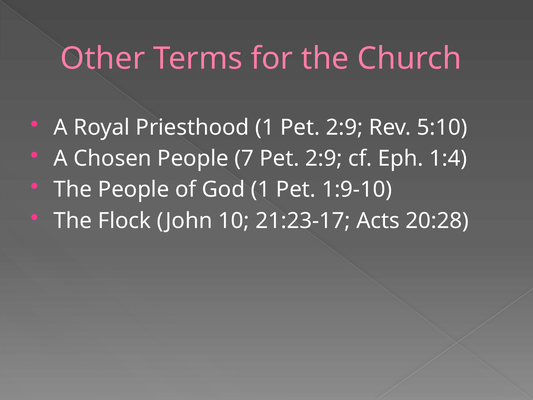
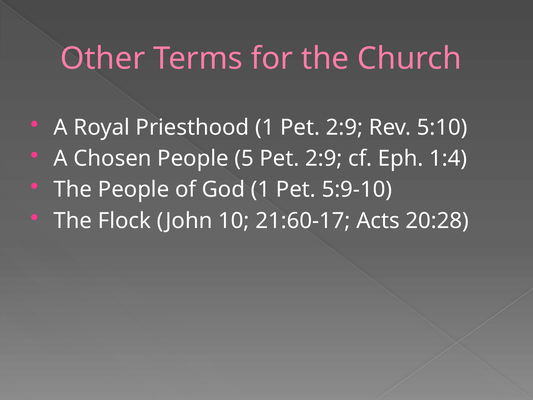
7: 7 -> 5 (244, 158)
1:9-10: 1:9-10 -> 5:9-10 (357, 189)
21:23-17: 21:23-17 -> 21:60-17 (303, 221)
